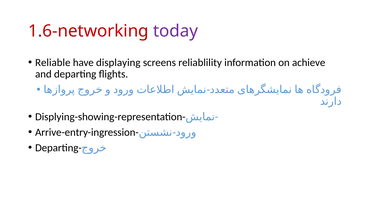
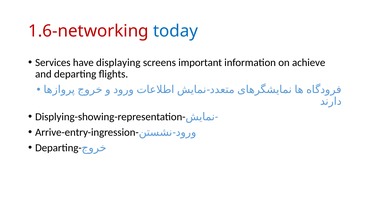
today colour: purple -> blue (176, 31)
Reliable: Reliable -> Services (53, 63)
reliablility: reliablility -> important (200, 63)
